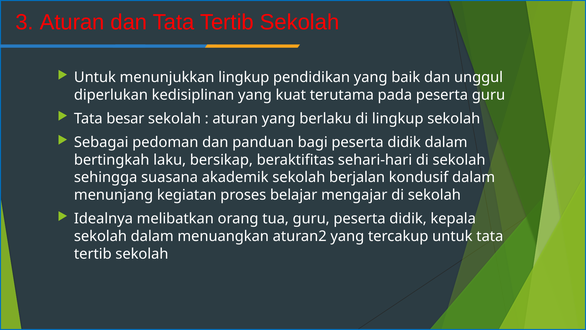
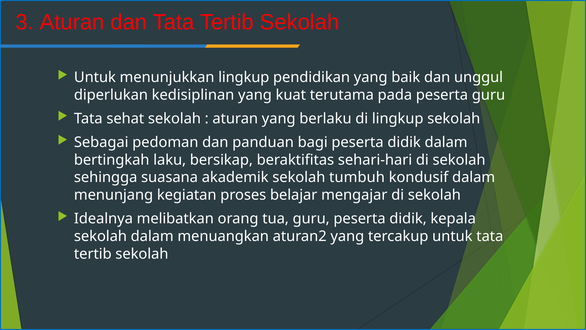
besar: besar -> sehat (125, 118)
berjalan: berjalan -> tumbuh (357, 177)
